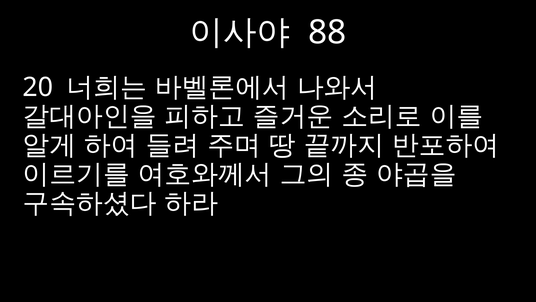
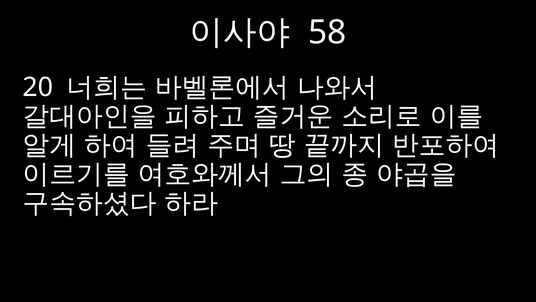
88: 88 -> 58 (327, 32)
